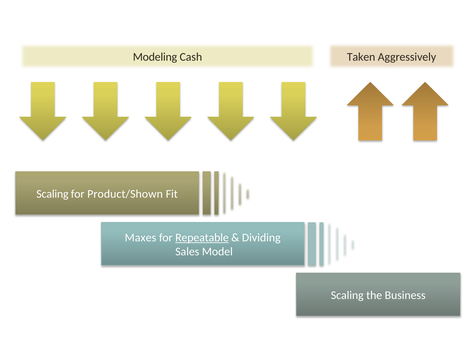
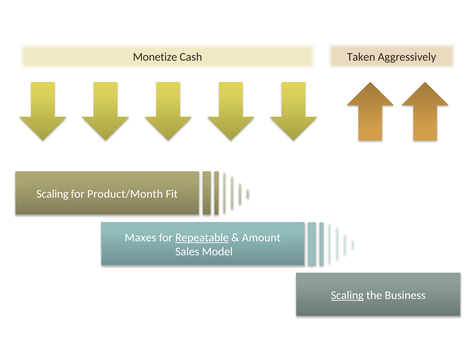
Modeling: Modeling -> Monetize (155, 57)
Product/Shown: Product/Shown -> Product/Month (125, 194)
Dividing: Dividing -> Amount (261, 238)
Scaling underline: none -> present (347, 295)
